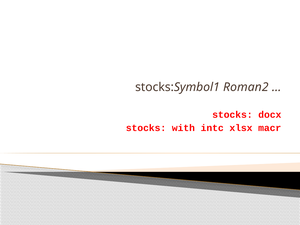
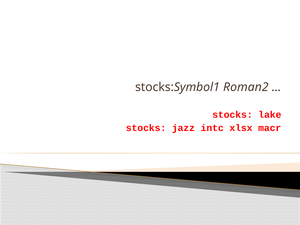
docx: docx -> lake (270, 115)
with: with -> jazz (183, 128)
